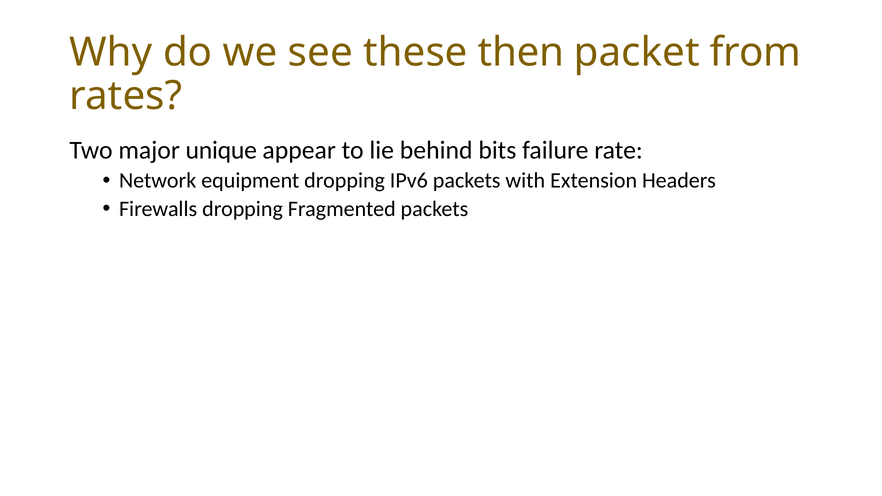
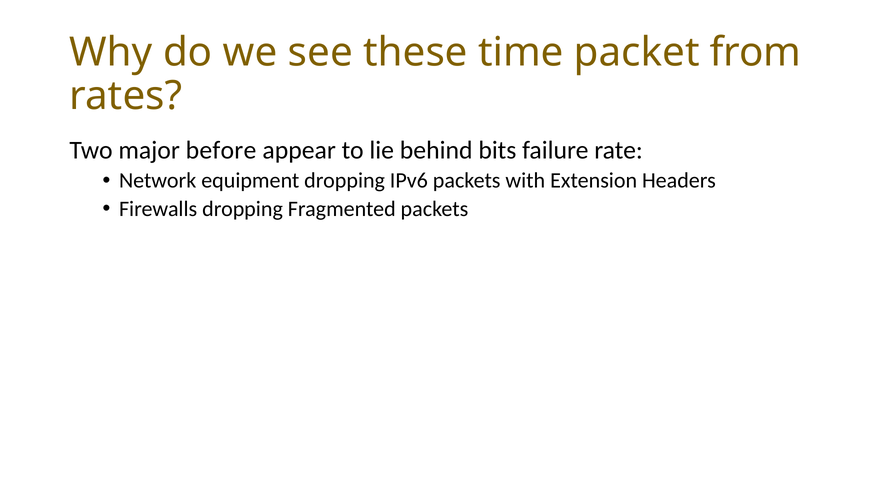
then: then -> time (521, 52)
unique: unique -> before (221, 150)
